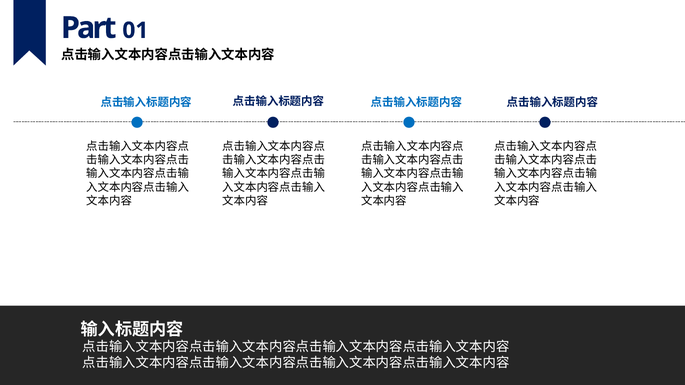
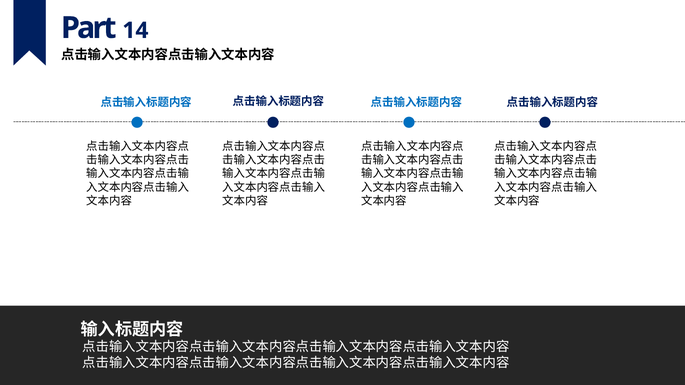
01: 01 -> 14 (135, 30)
